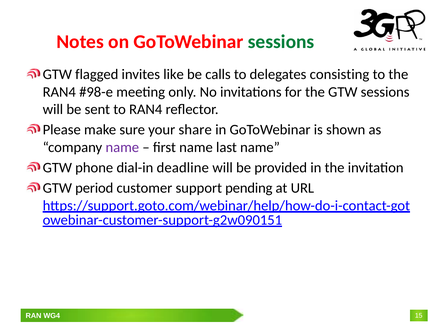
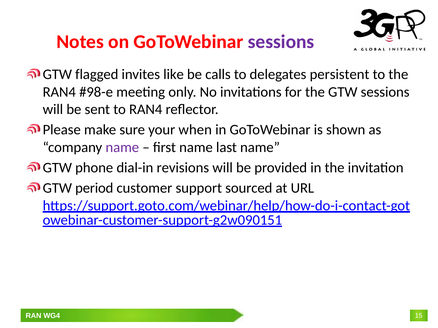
sessions colour: green -> purple (281, 42)
consisting: consisting -> persistent (340, 74)
share: share -> when (195, 130)
deadline: deadline -> revisions (183, 168)
pending: pending -> sourced (249, 188)
